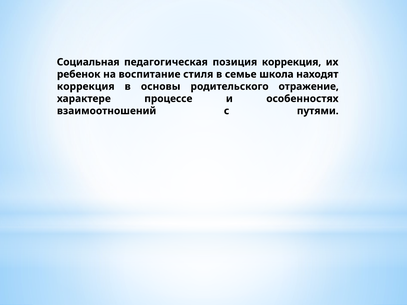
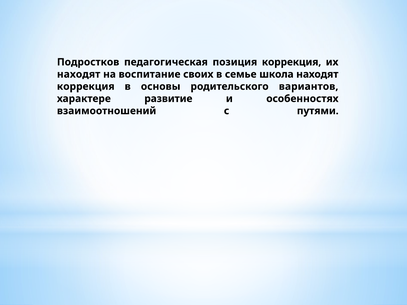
Социальная: Социальная -> Подростков (88, 62)
ребенок: ребенок -> находят (79, 74)
стиля: стиля -> своих (198, 74)
отражение: отражение -> вариантов (309, 87)
процессе: процессе -> развитие (168, 99)
